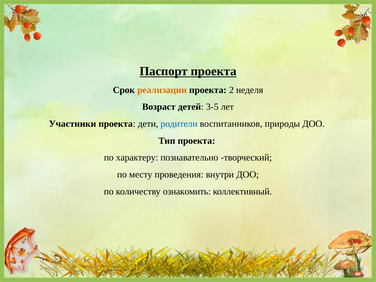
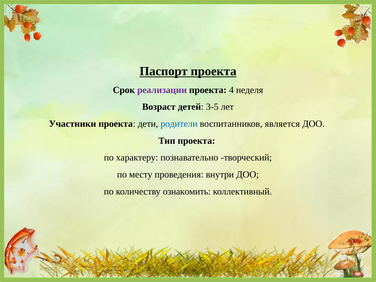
реализации colour: orange -> purple (162, 90)
2: 2 -> 4 (231, 90)
природы: природы -> является (282, 124)
